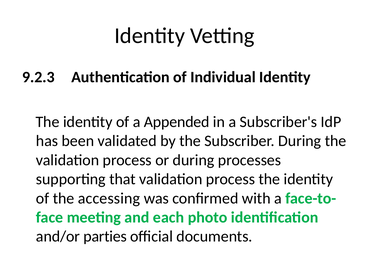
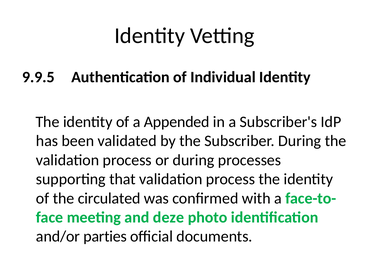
9.2.3: 9.2.3 -> 9.9.5 (38, 77)
accessing: accessing -> circulated (109, 198)
each: each -> deze (169, 217)
